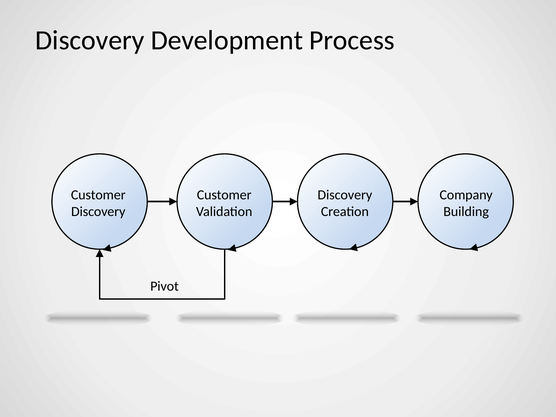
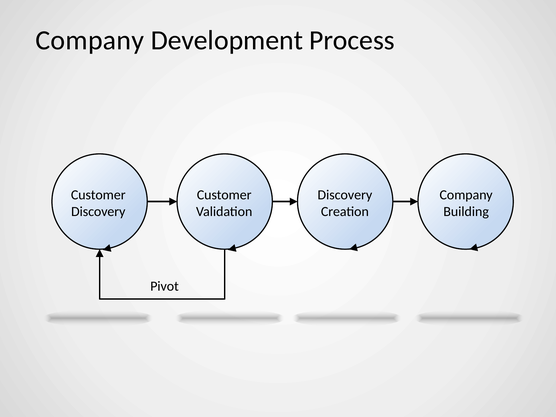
Discovery: Discovery -> Company (90, 40)
